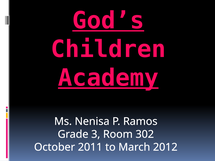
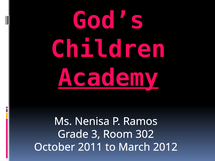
God’s underline: present -> none (108, 21)
